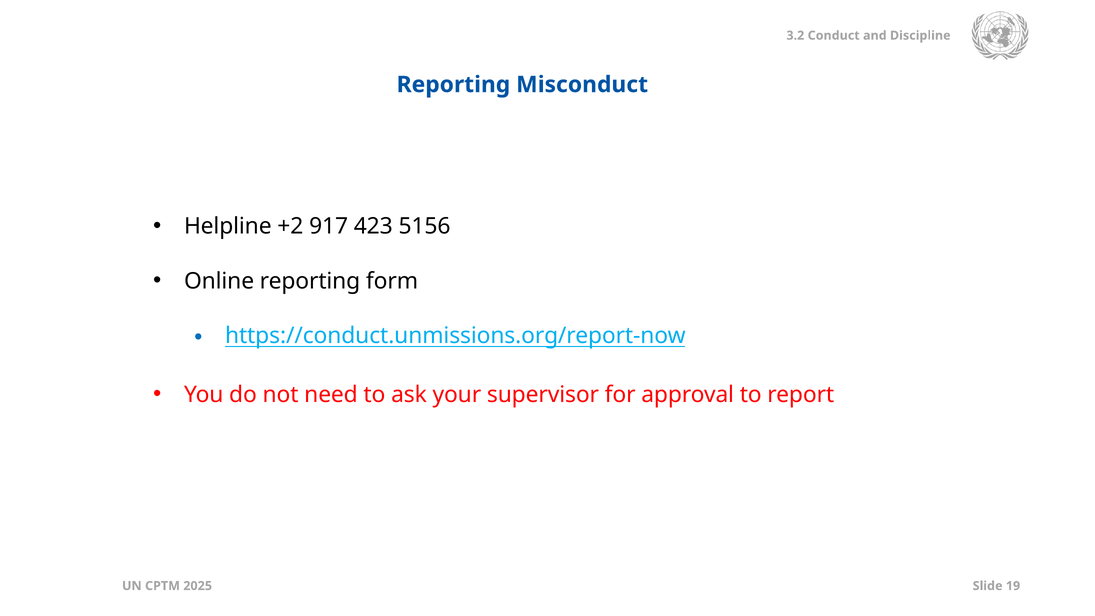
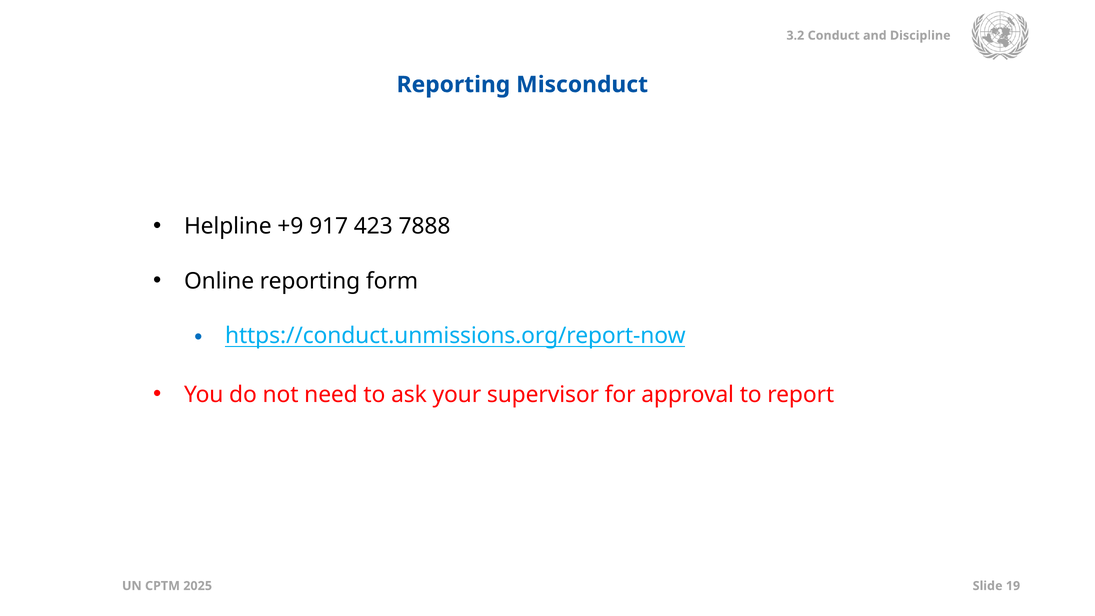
+2: +2 -> +9 (290, 226)
5156: 5156 -> 7888 (425, 226)
